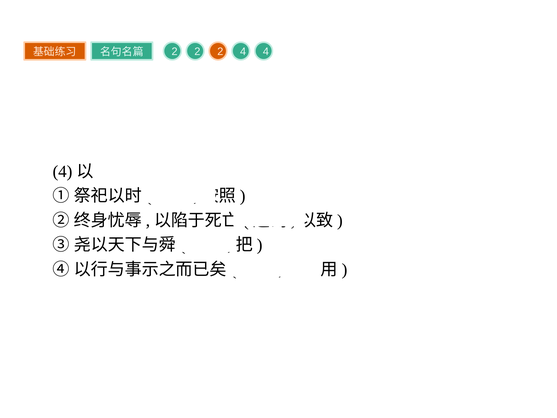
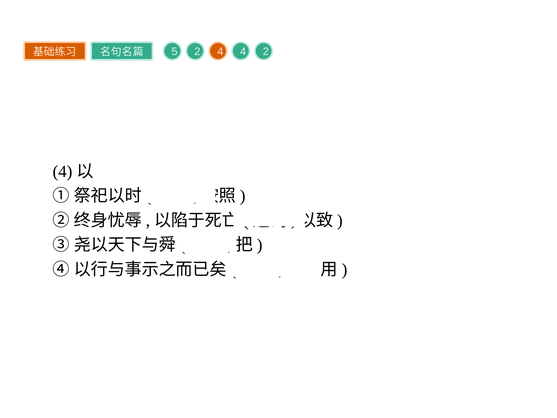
2: 2 -> 5 (175, 52)
2: 2 -> 4 (220, 52)
4 4: 4 -> 2 (266, 52)
